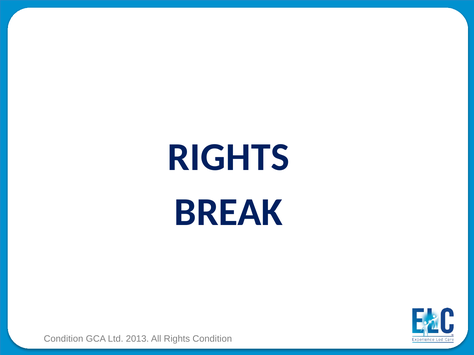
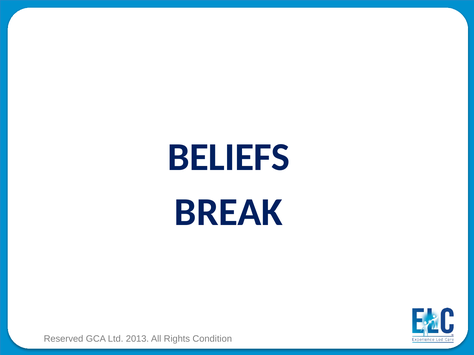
RIGHTS: RIGHTS -> BELIEFS (229, 157)
Condition: Condition -> Reserved (64, 339)
